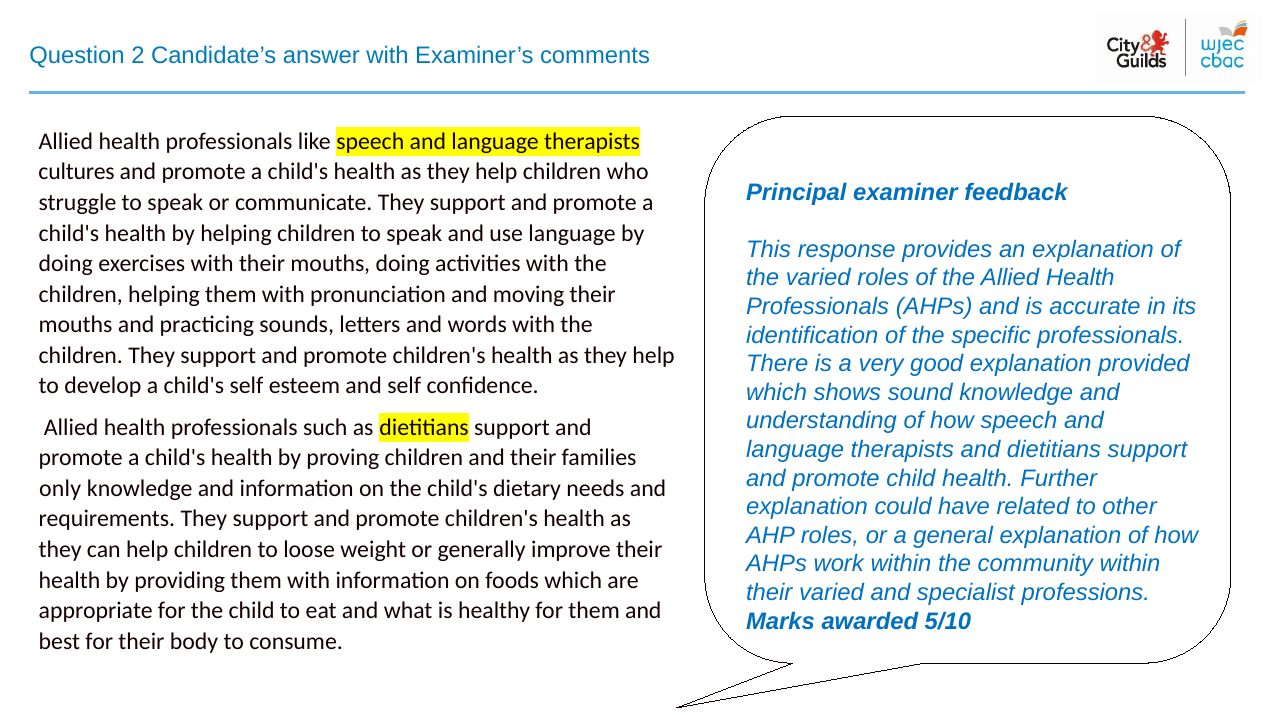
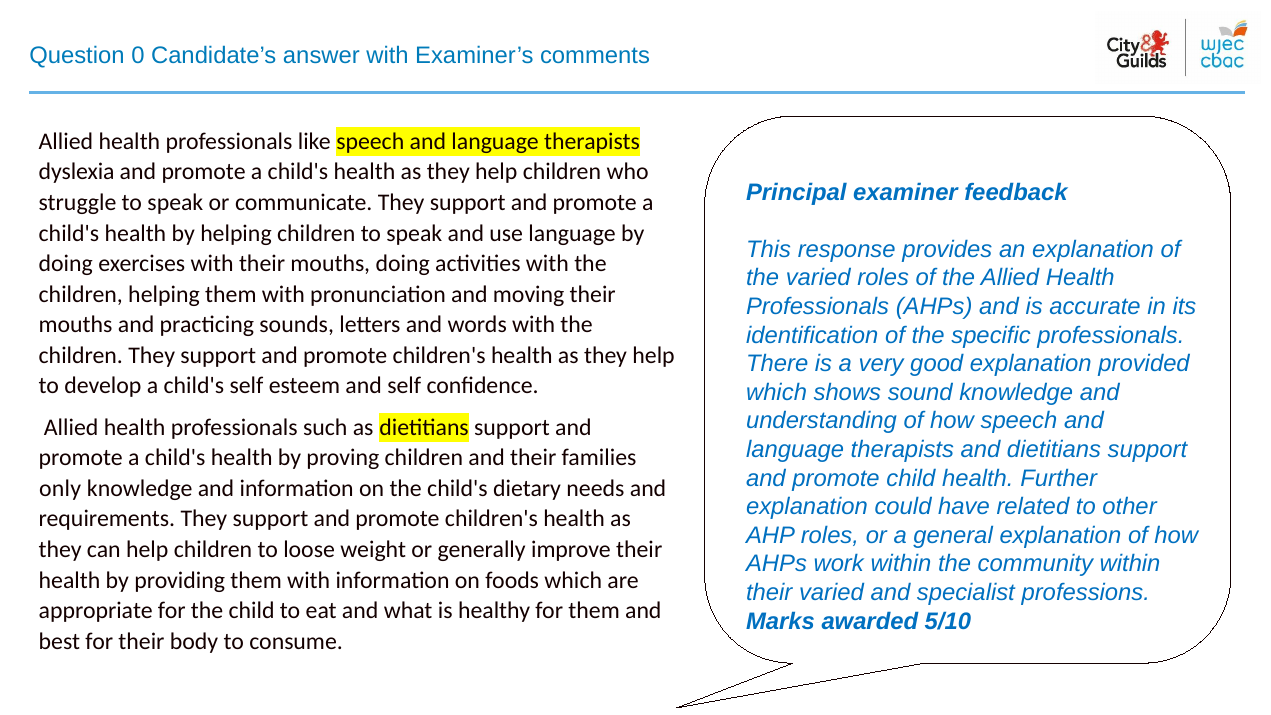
2: 2 -> 0 (138, 55)
cultures: cultures -> dyslexia (77, 172)
